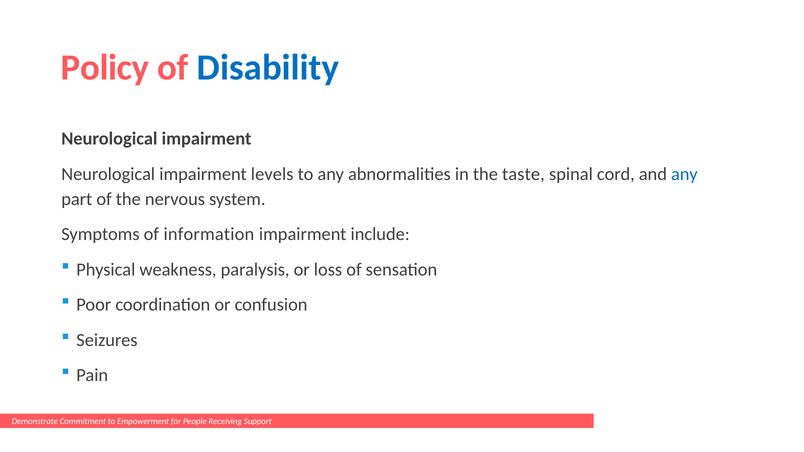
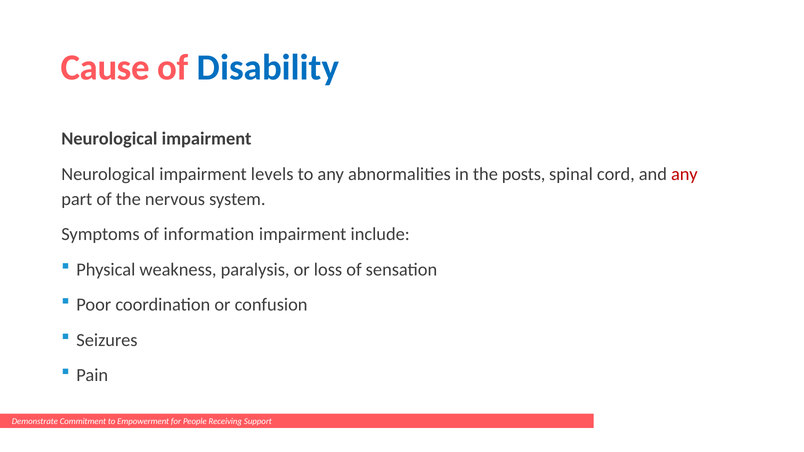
Policy: Policy -> Cause (105, 68)
taste: taste -> posts (524, 174)
any colour: blue -> red (684, 174)
